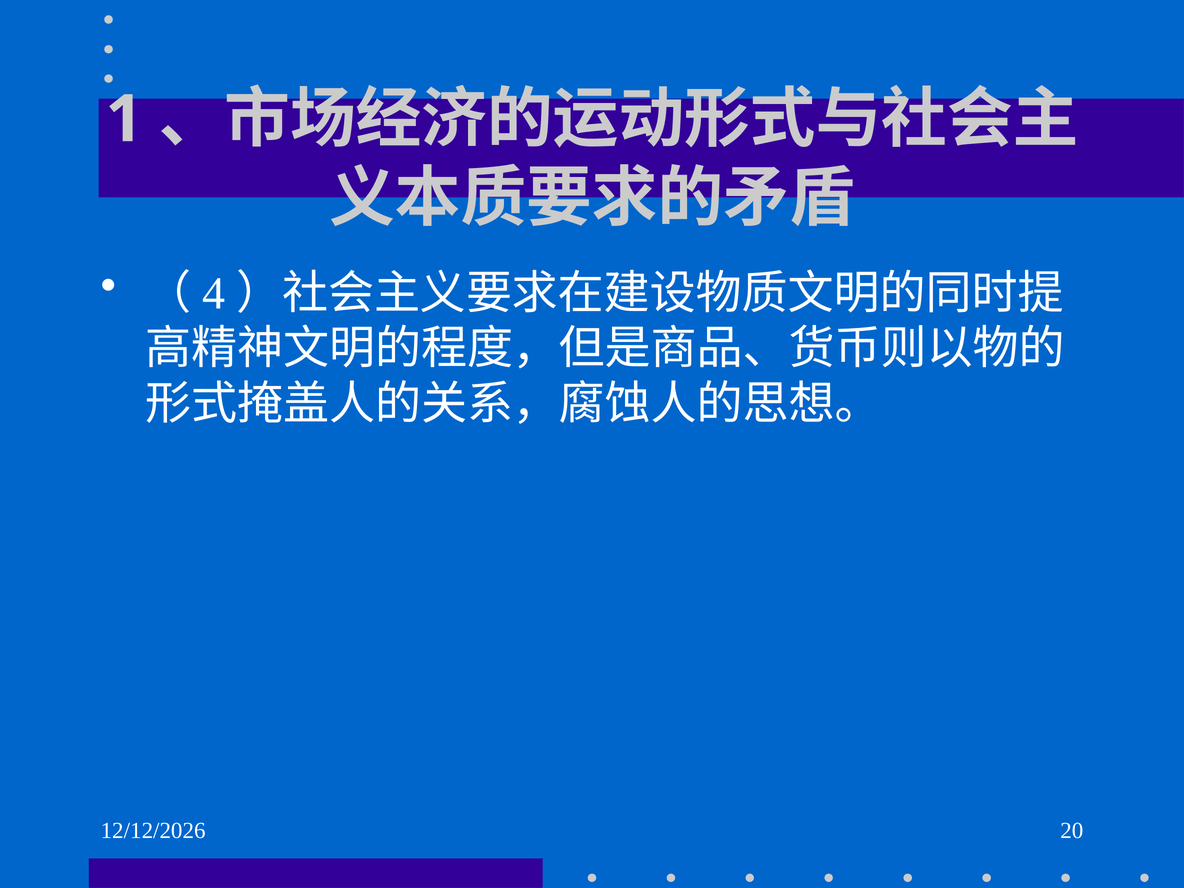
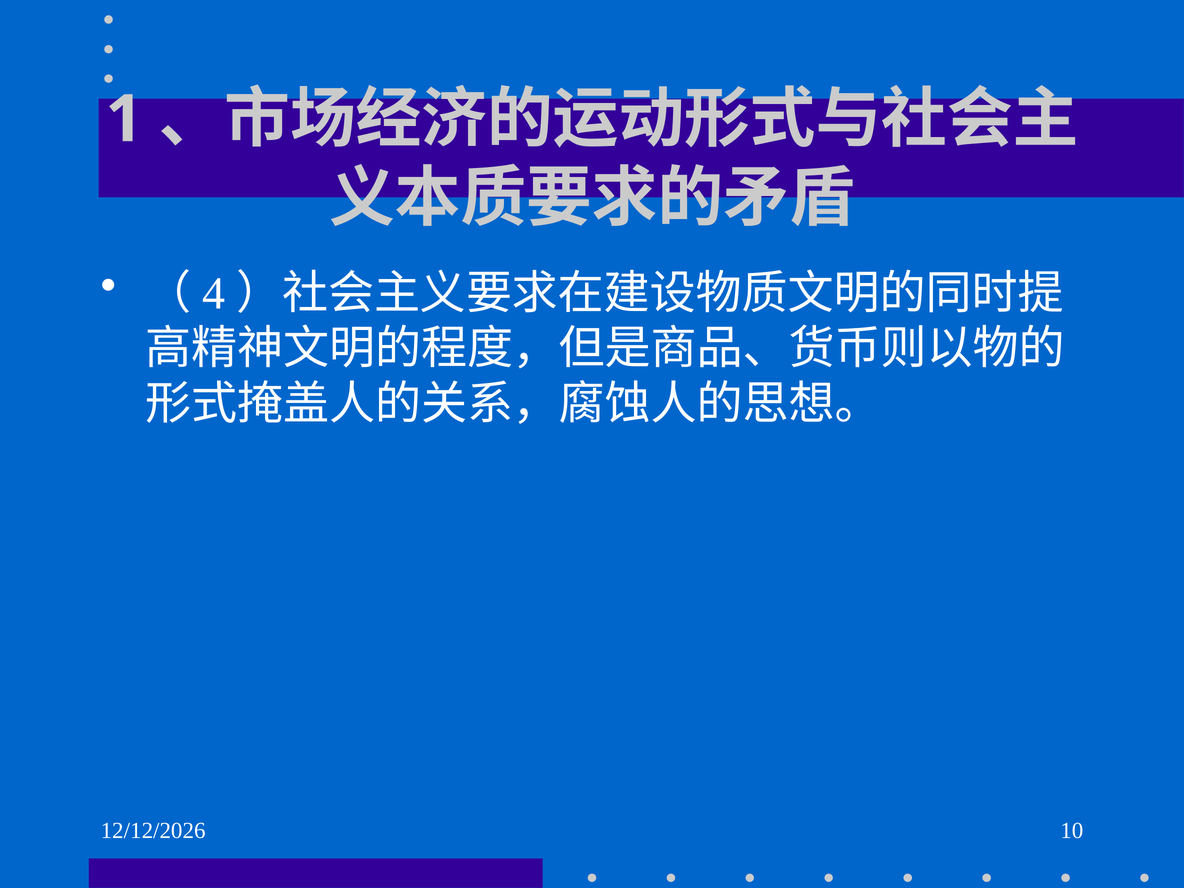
20: 20 -> 10 (1072, 830)
